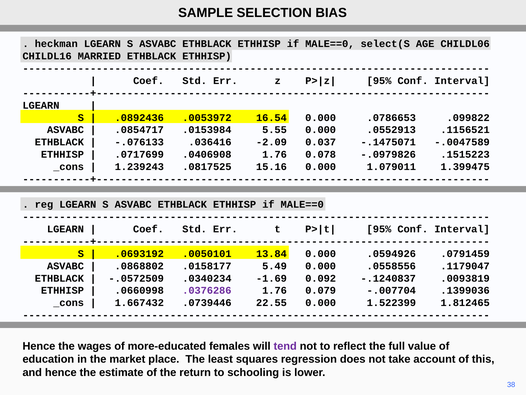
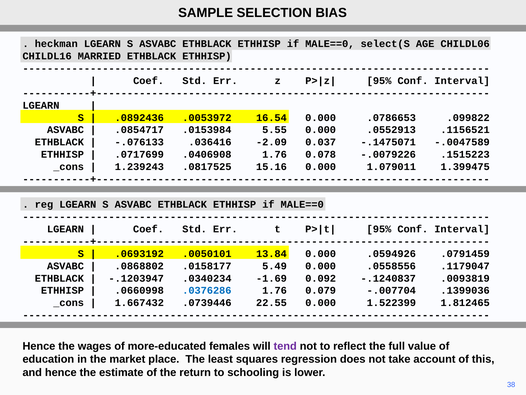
-.0979826: -.0979826 -> -.0079226 (388, 154)
-.0572509: -.0572509 -> -.1203947 (136, 278)
.0376286 colour: purple -> blue (207, 290)
